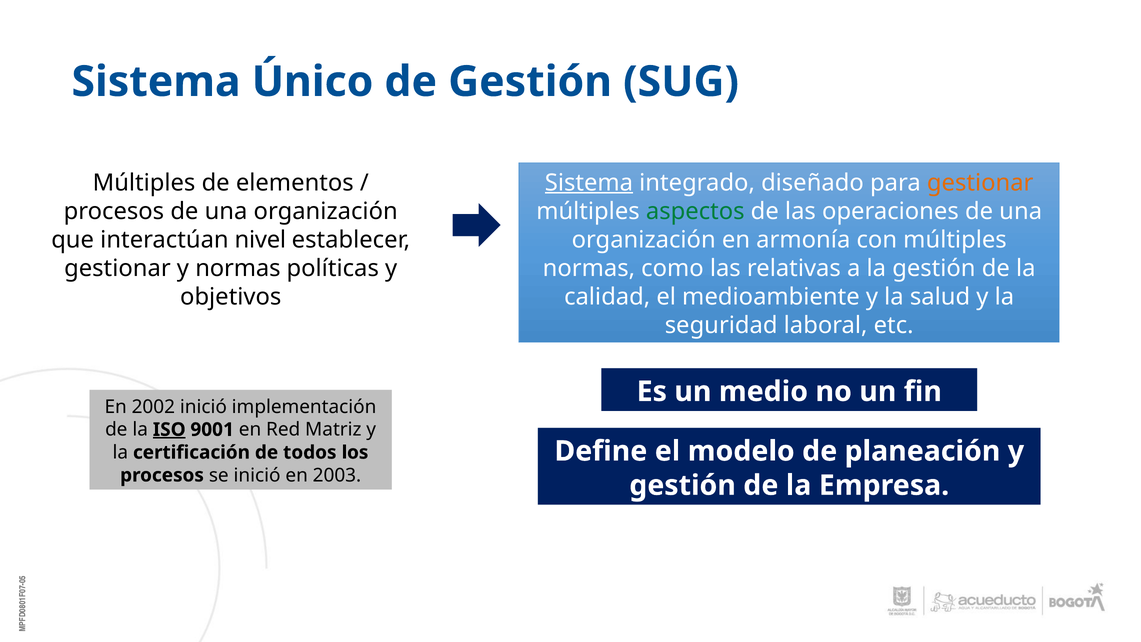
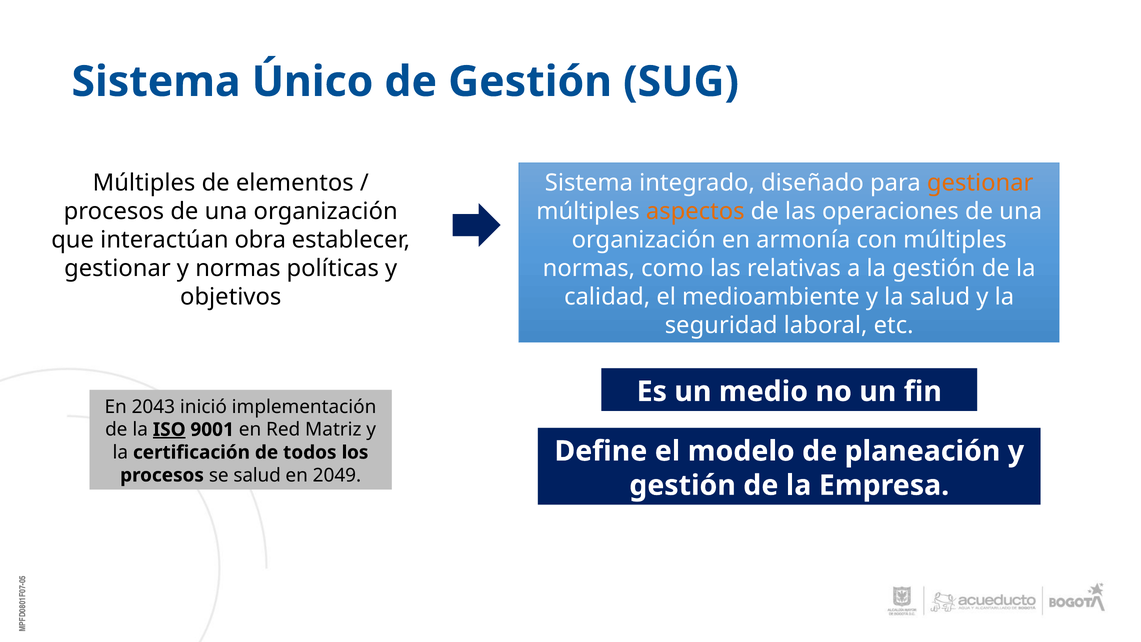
Sistema underline: present -> none (589, 183)
aspectos colour: green -> orange (695, 211)
nivel: nivel -> obra (260, 240)
2002: 2002 -> 2043 (153, 407)
se inició: inició -> salud (257, 475)
2003: 2003 -> 2049 (337, 475)
